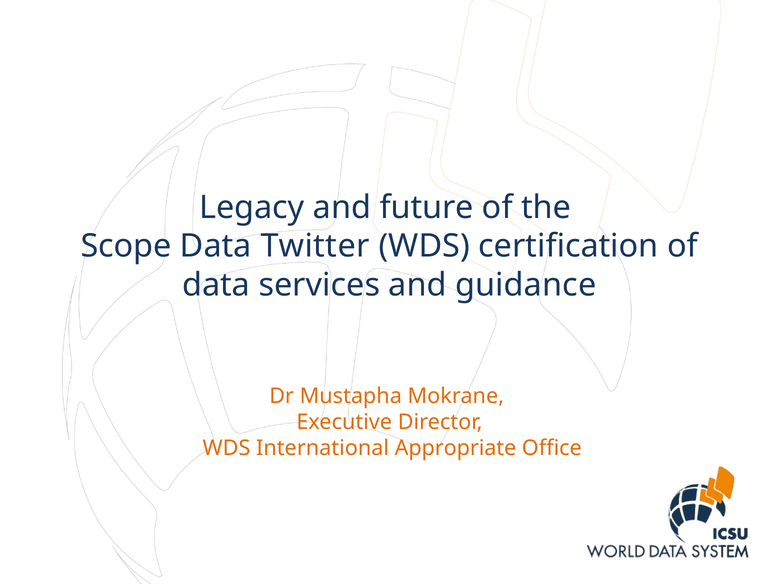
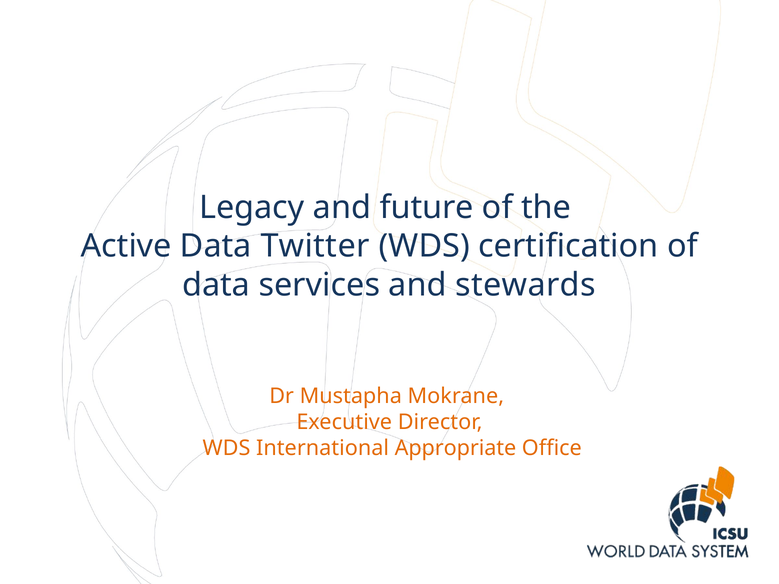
Scope: Scope -> Active (126, 246)
guidance: guidance -> stewards (526, 285)
